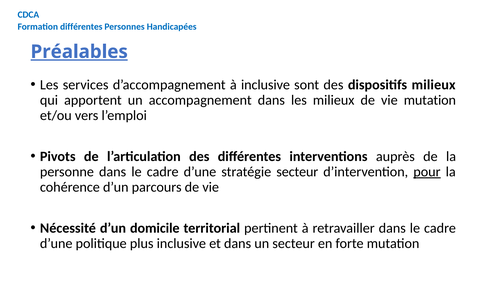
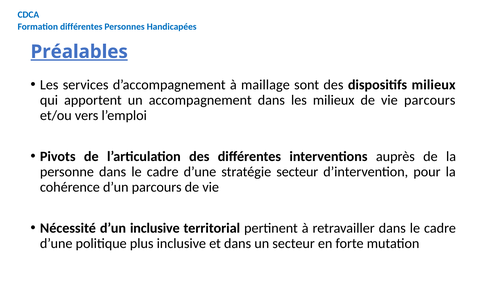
à inclusive: inclusive -> maillage (265, 85)
vie mutation: mutation -> parcours (430, 100)
pour underline: present -> none (427, 171)
d’un domicile: domicile -> inclusive (155, 228)
